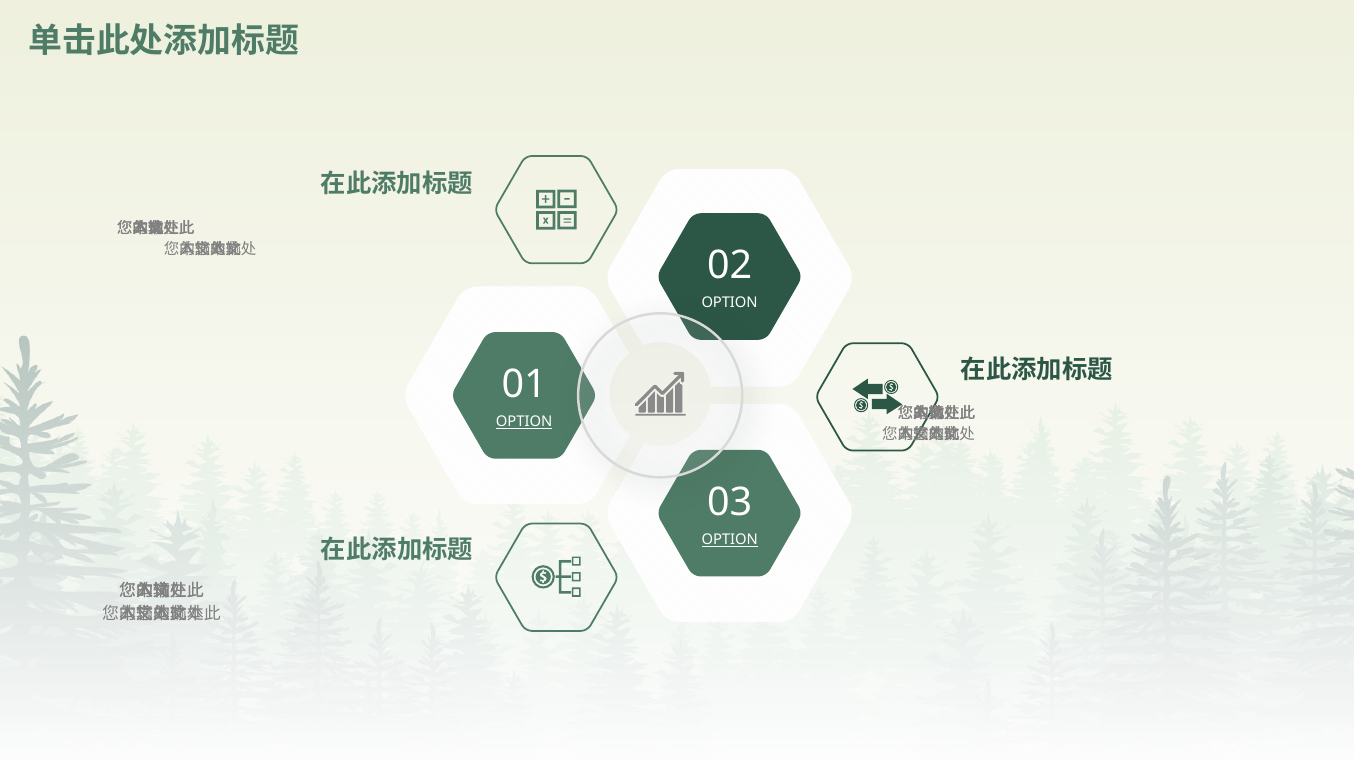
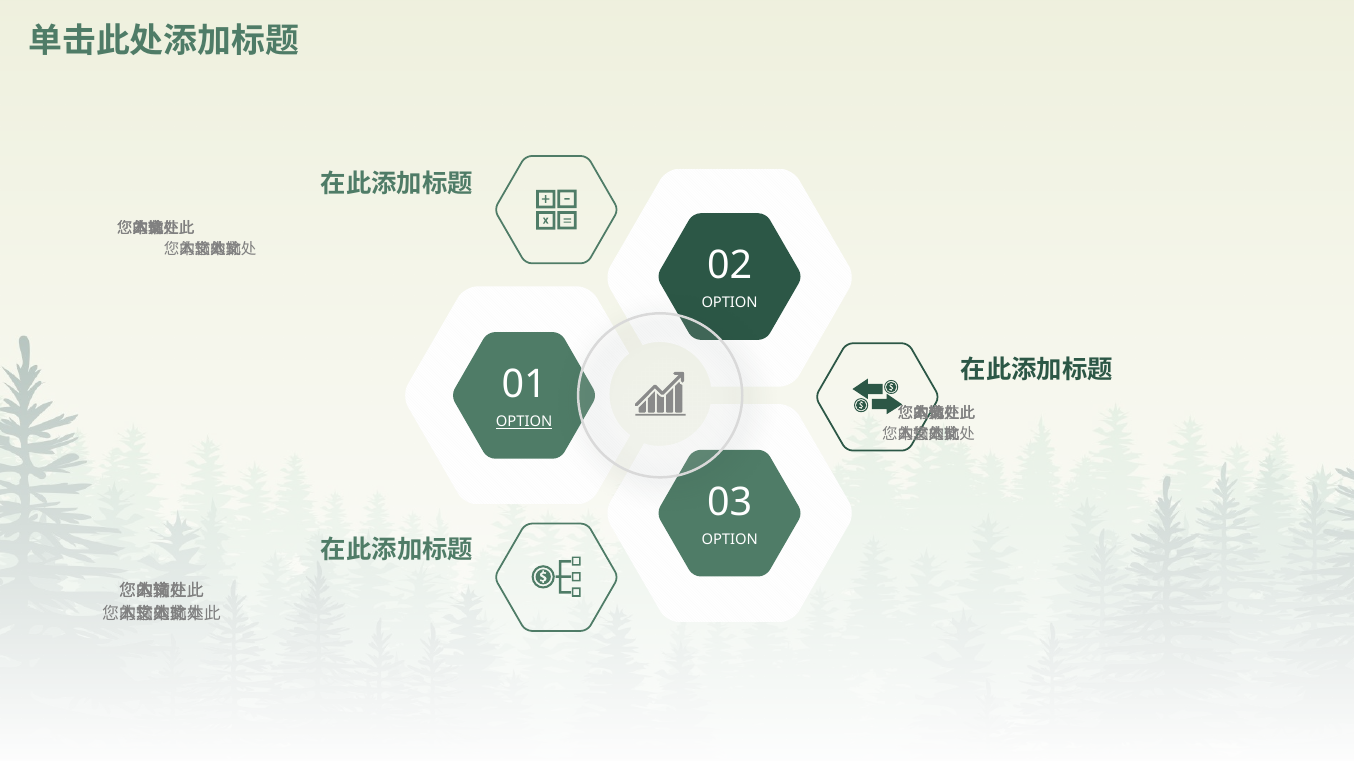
OPTION underline: present -> none (730, 540)
